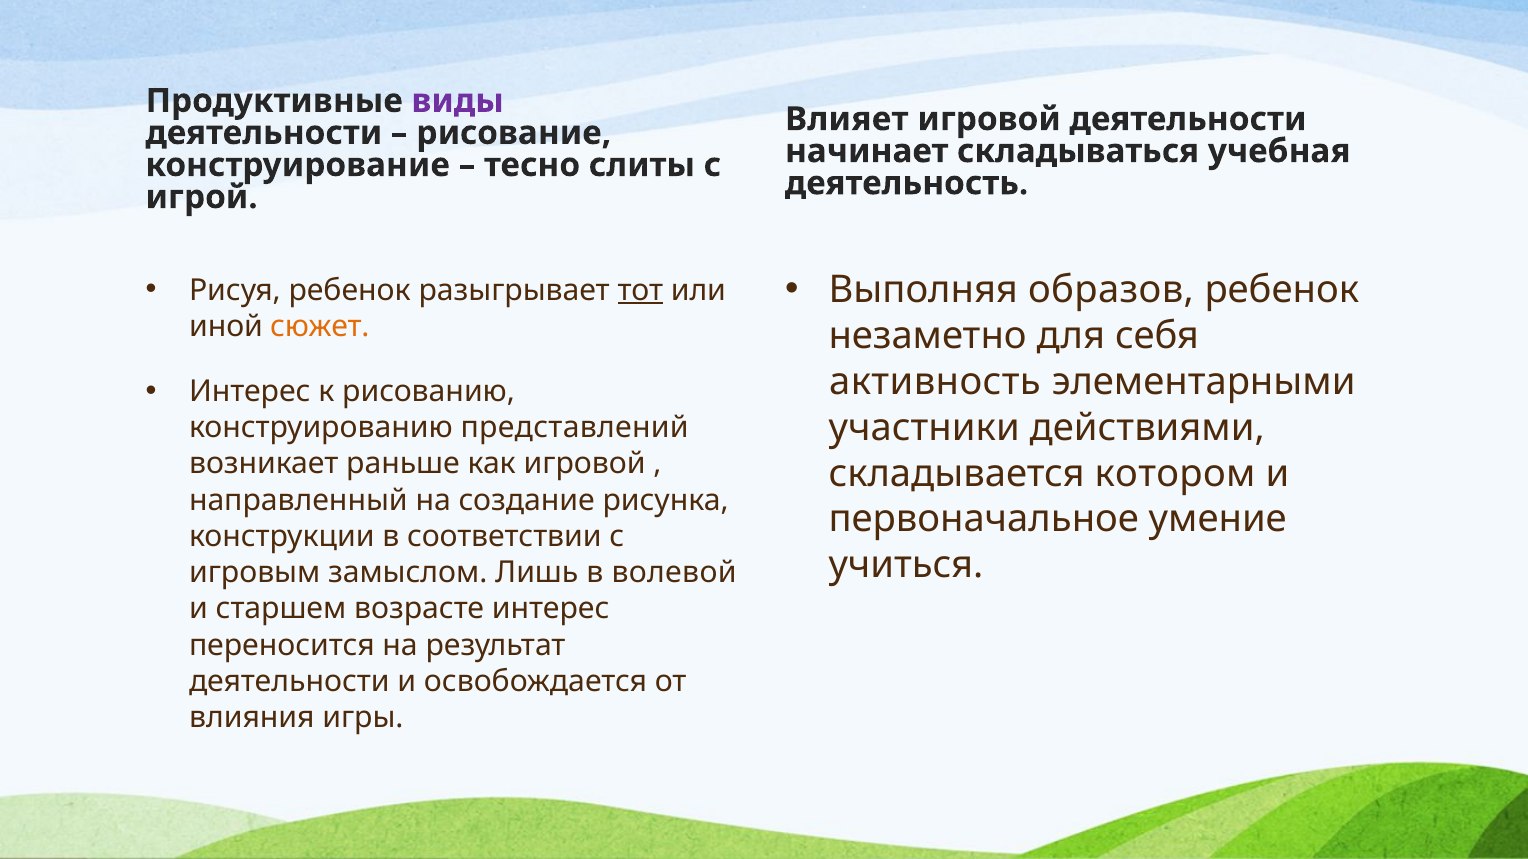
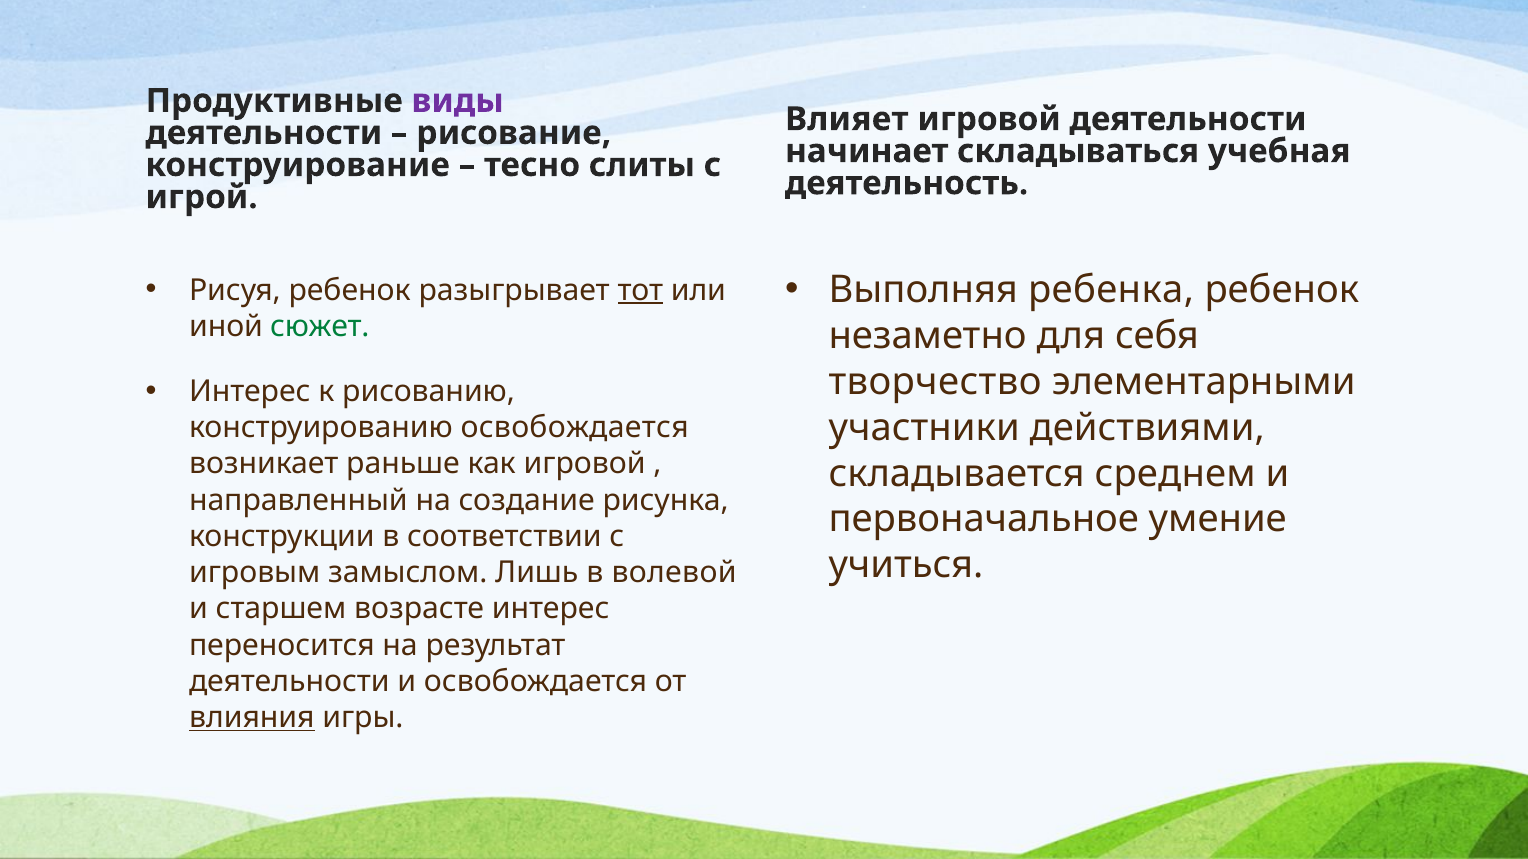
образов: образов -> ребенка (1111, 290)
сюжет colour: orange -> green (320, 327)
активность: активность -> творчество (935, 382)
конструированию представлений: представлений -> освобождается (575, 428)
котором: котором -> среднем (1175, 474)
влияния underline: none -> present (252, 718)
